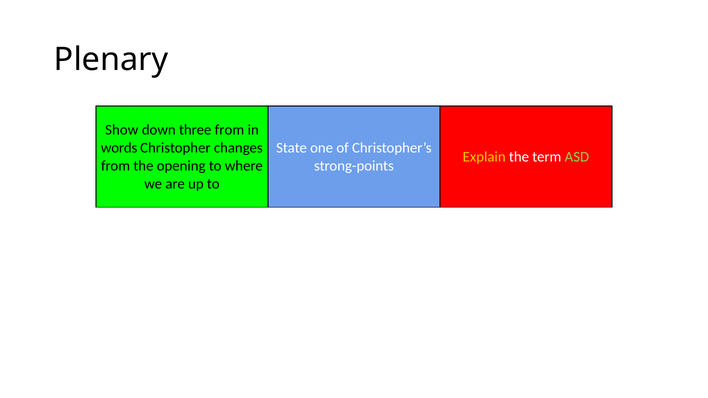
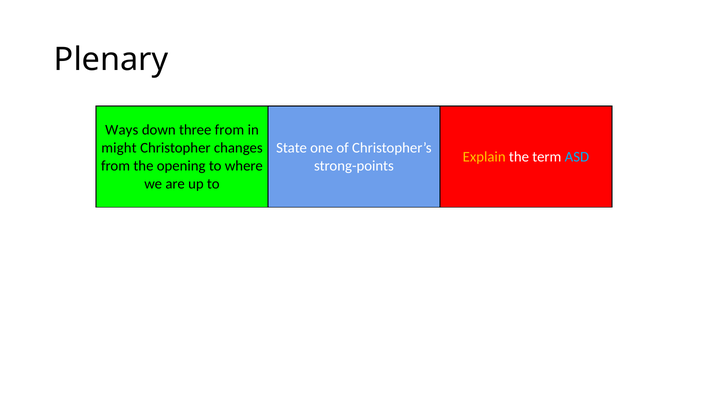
Show: Show -> Ways (122, 130)
words: words -> might (119, 148)
ASD colour: light green -> light blue (577, 157)
